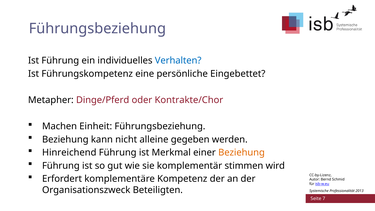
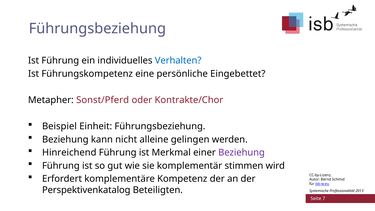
Dinge/Pferd: Dinge/Pferd -> Sonst/Pferd (103, 100)
Machen: Machen -> Beispiel (59, 126)
gegeben: gegeben -> gelingen (190, 139)
Beziehung colour: orange -> purple (242, 153)
Organisationszweck: Organisationszweck -> Perspektivenkatalog (86, 190)
